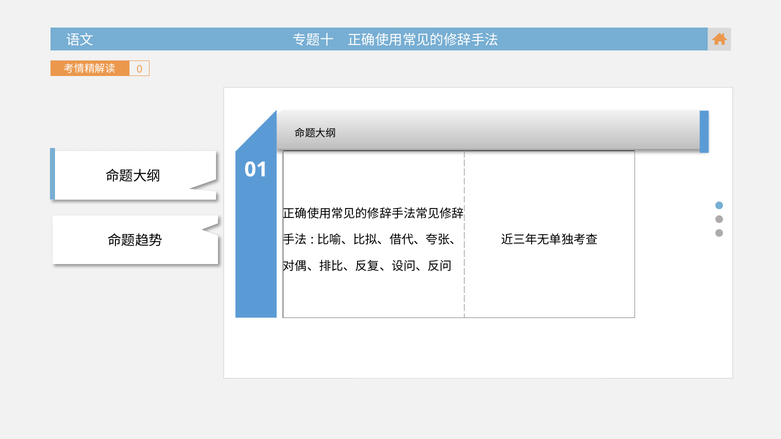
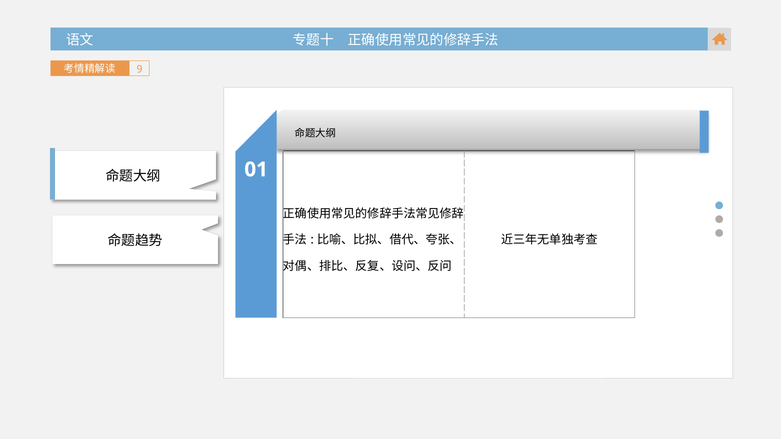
0: 0 -> 9 (139, 69)
